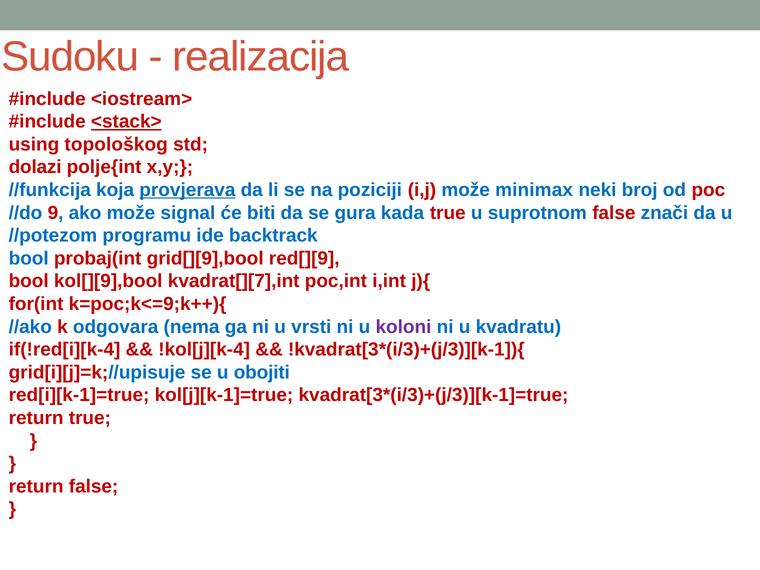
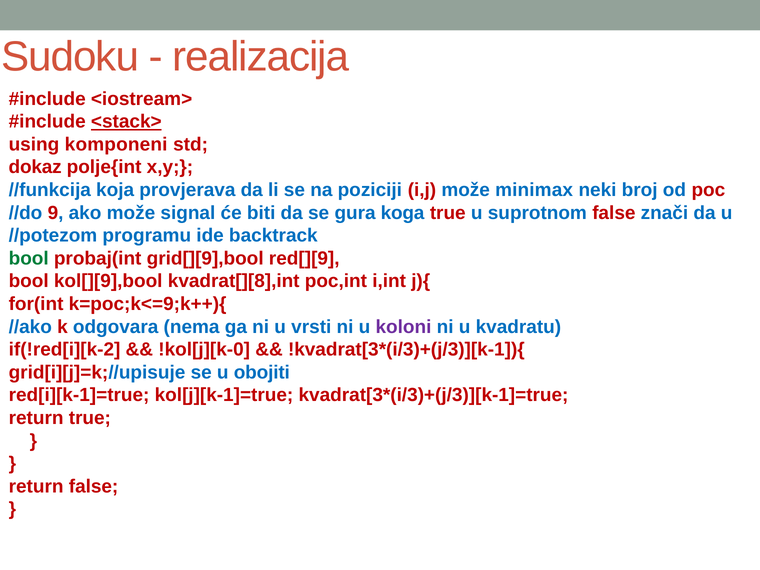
topološkog: topološkog -> komponeni (116, 144)
dolazi: dolazi -> dokaz (35, 167)
provjerava underline: present -> none (187, 190)
kada: kada -> koga (403, 213)
bool colour: blue -> green (29, 258)
kvadrat[][7],int: kvadrat[][7],int -> kvadrat[][8],int (234, 281)
if(!red[i][k-4: if(!red[i][k-4 -> if(!red[i][k-2 (65, 350)
!kol[j][k-4: !kol[j][k-4 -> !kol[j][k-0 (204, 350)
